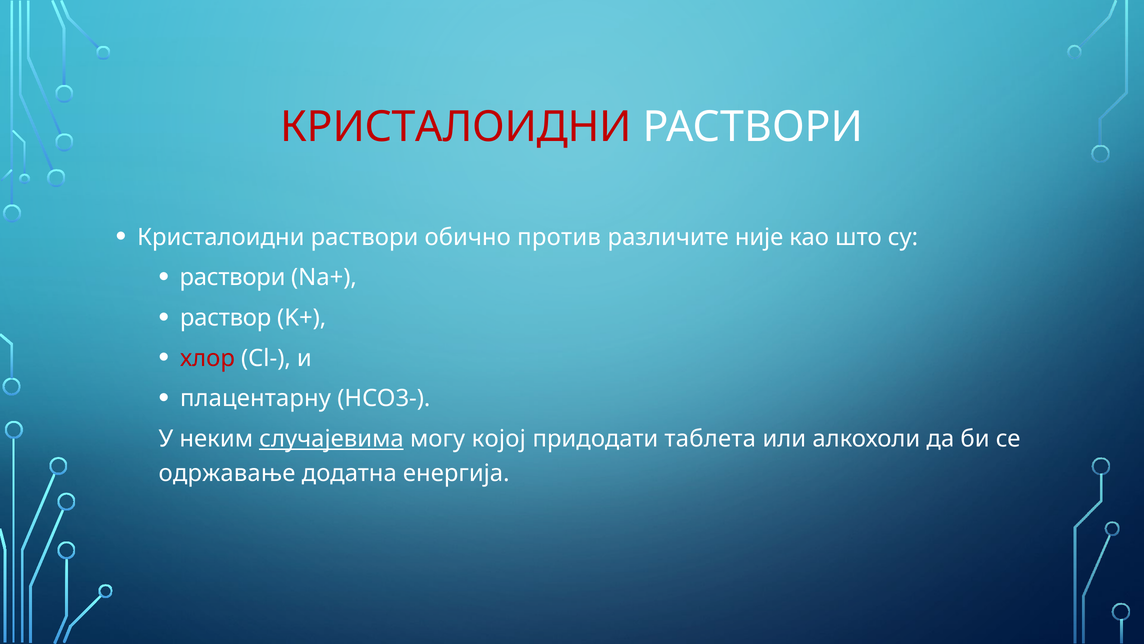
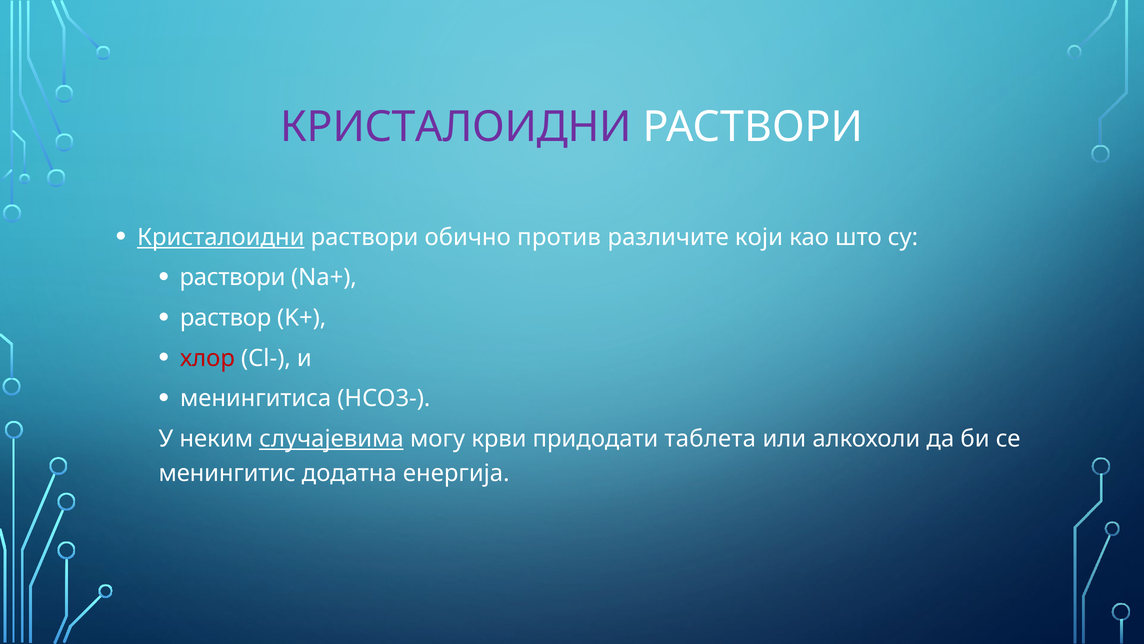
КРИСТАЛОИДНИ colour: red -> purple (456, 127)
Кристалоидни underline: none -> present (221, 237)
није: није -> који (759, 237)
плацентарну: плацентарну -> менингитиса (256, 398)
којој: којој -> крви (499, 439)
одржавање: одржавање -> менингитис (227, 473)
